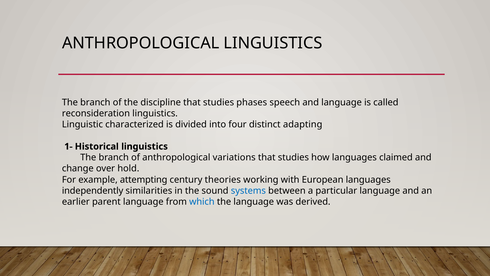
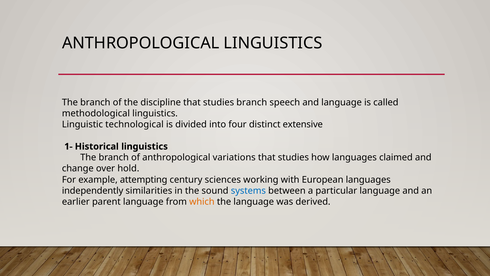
studies phases: phases -> branch (252, 102)
reconsideration: reconsideration -> methodological (96, 113)
characterized: characterized -> technological (134, 124)
adapting: adapting -> extensive (303, 124)
theories: theories -> sciences (223, 179)
which colour: blue -> orange (202, 201)
